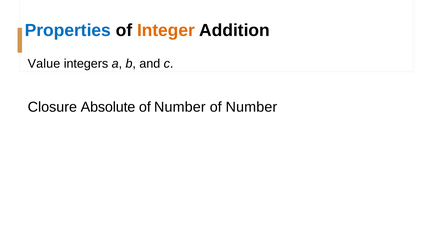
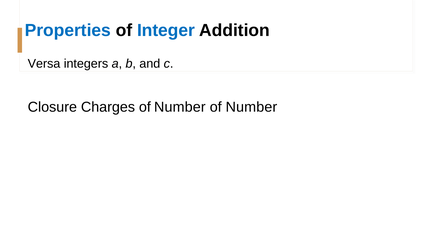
Integer colour: orange -> blue (166, 30)
Value: Value -> Versa (44, 64)
Absolute: Absolute -> Charges (108, 107)
